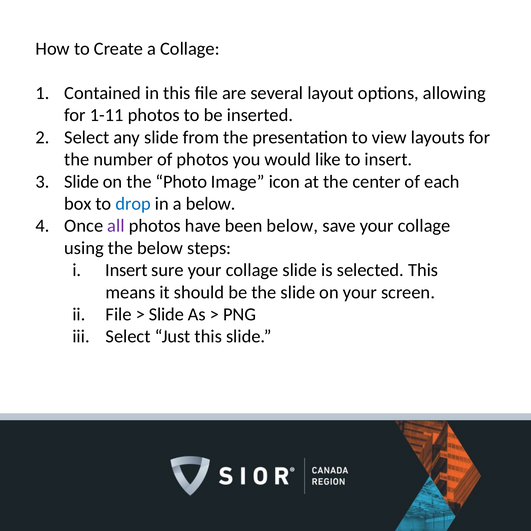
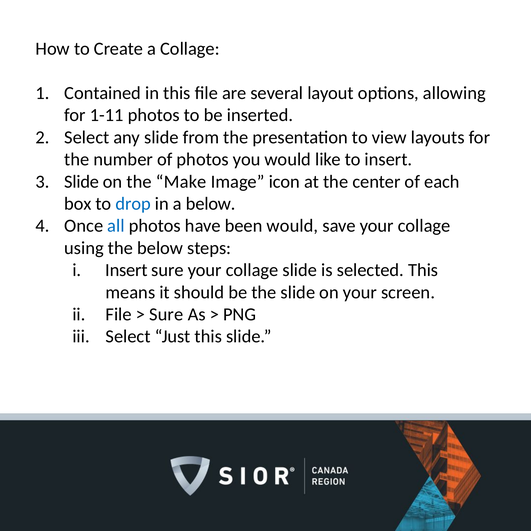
Photo: Photo -> Make (181, 182)
all colour: purple -> blue (116, 226)
been below: below -> would (292, 226)
Slide: Slide -> Sure (166, 314)
